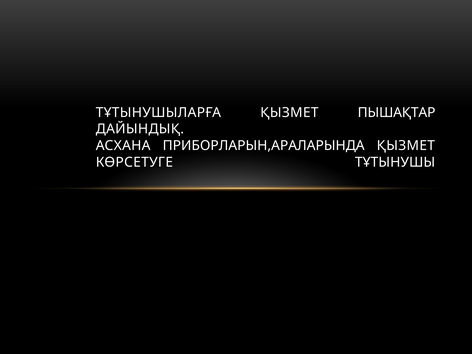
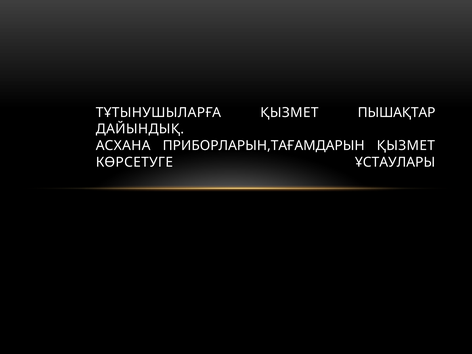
ПРИБОРЛАРЫН,АРАЛАРЫНДА: ПРИБОРЛАРЫН,АРАЛАРЫНДА -> ПРИБОРЛАРЫН,ТАҒАМДАРЫН (264, 146)
ТҰТЫНУШЫ: ТҰТЫНУШЫ -> ҰСТАУЛАРЫ (395, 162)
